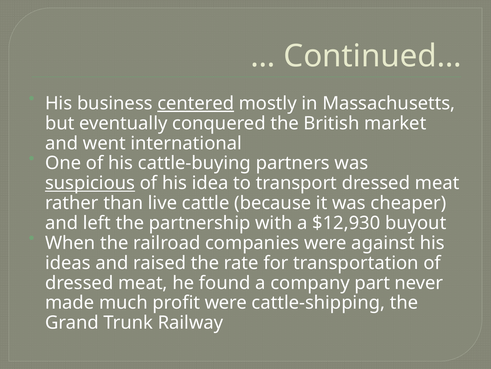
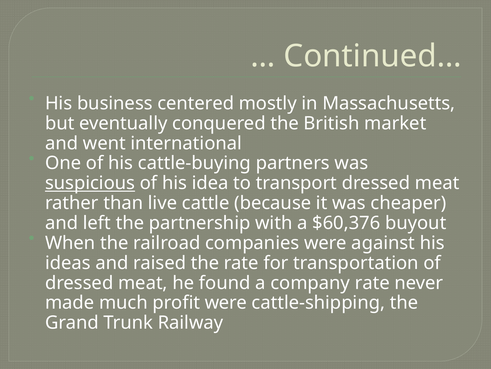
centered underline: present -> none (196, 103)
$12,930: $12,930 -> $60,376 (346, 223)
company part: part -> rate (372, 282)
